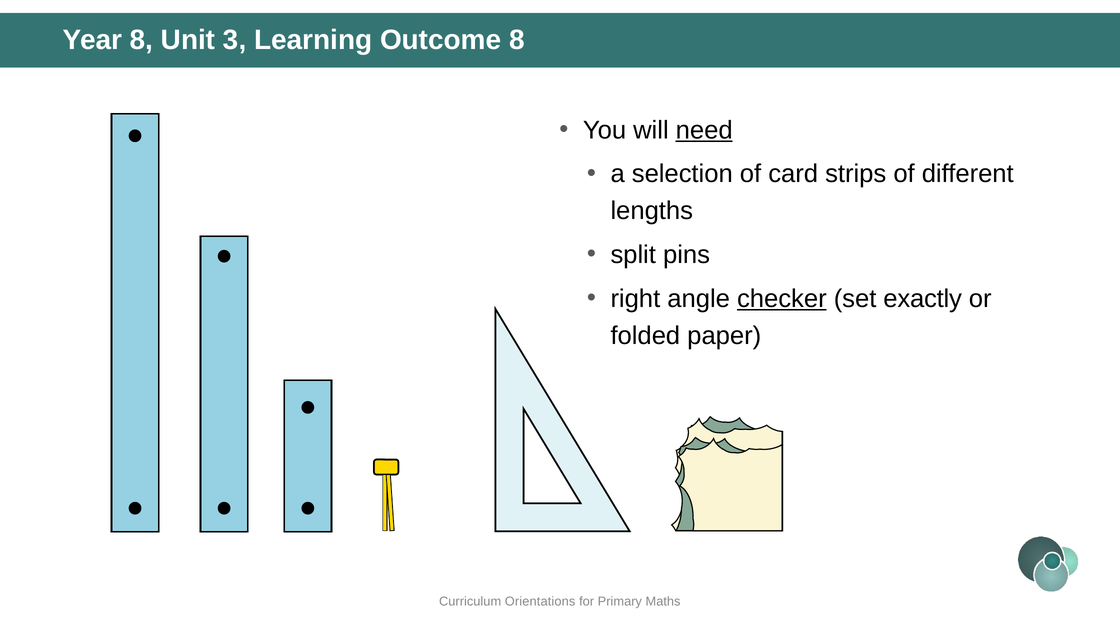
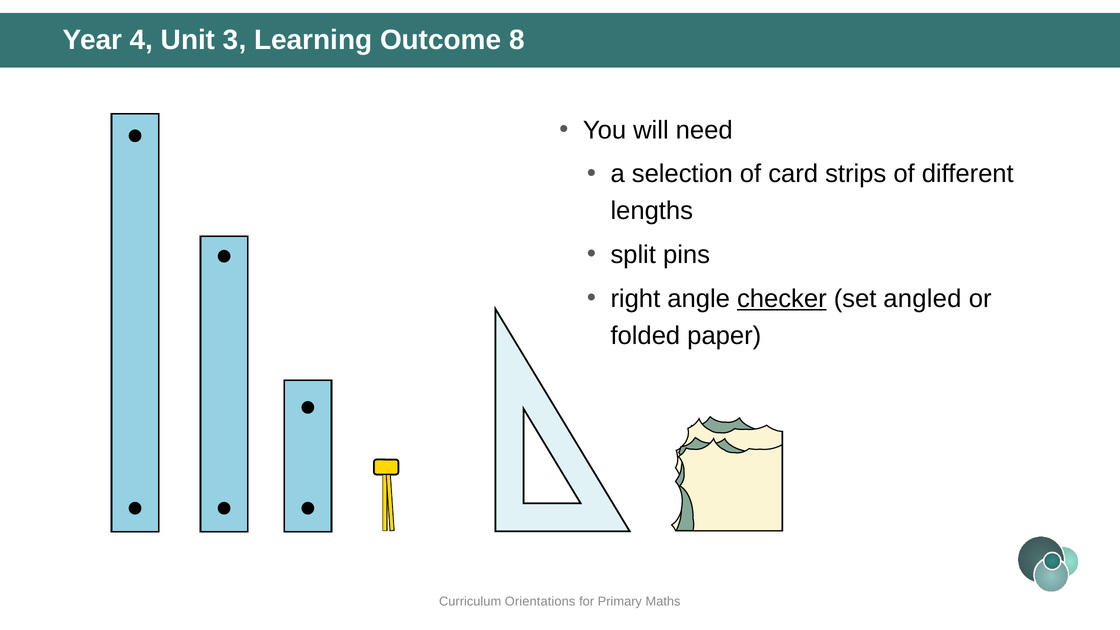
Year 8: 8 -> 4 (142, 40)
need underline: present -> none (704, 130)
exactly: exactly -> angled (922, 299)
